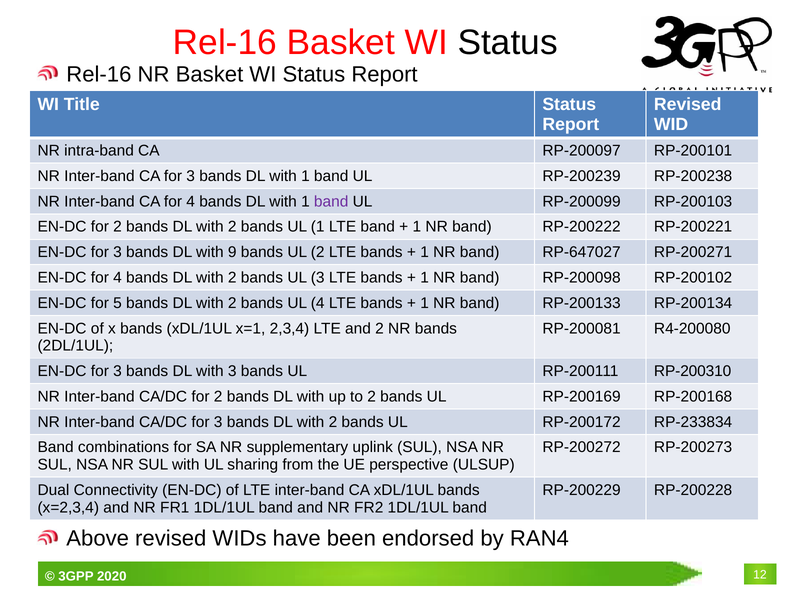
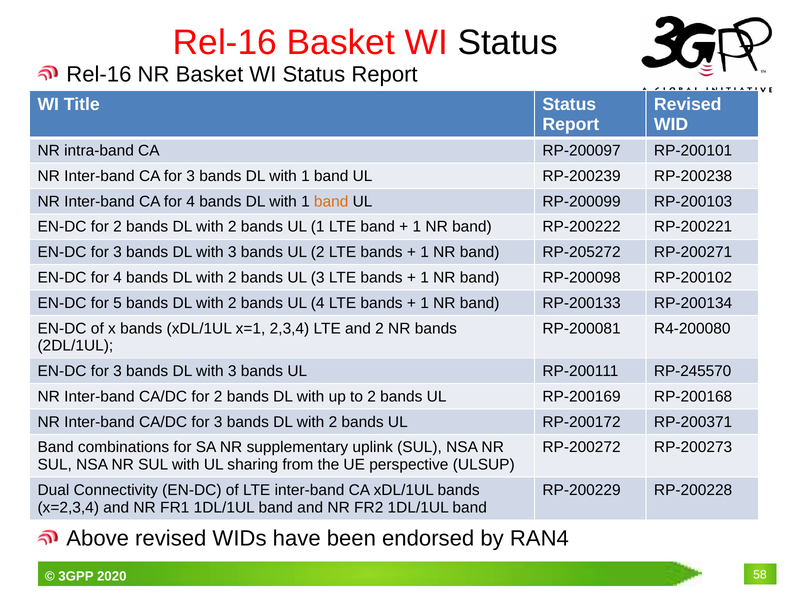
band colour: purple -> orange (331, 201)
9: 9 -> 3 (232, 252)
RP-647027: RP-647027 -> RP-205272 (582, 252)
RP-200310: RP-200310 -> RP-245570 (693, 371)
RP-233834: RP-233834 -> RP-200371 (693, 421)
12: 12 -> 58 (760, 574)
